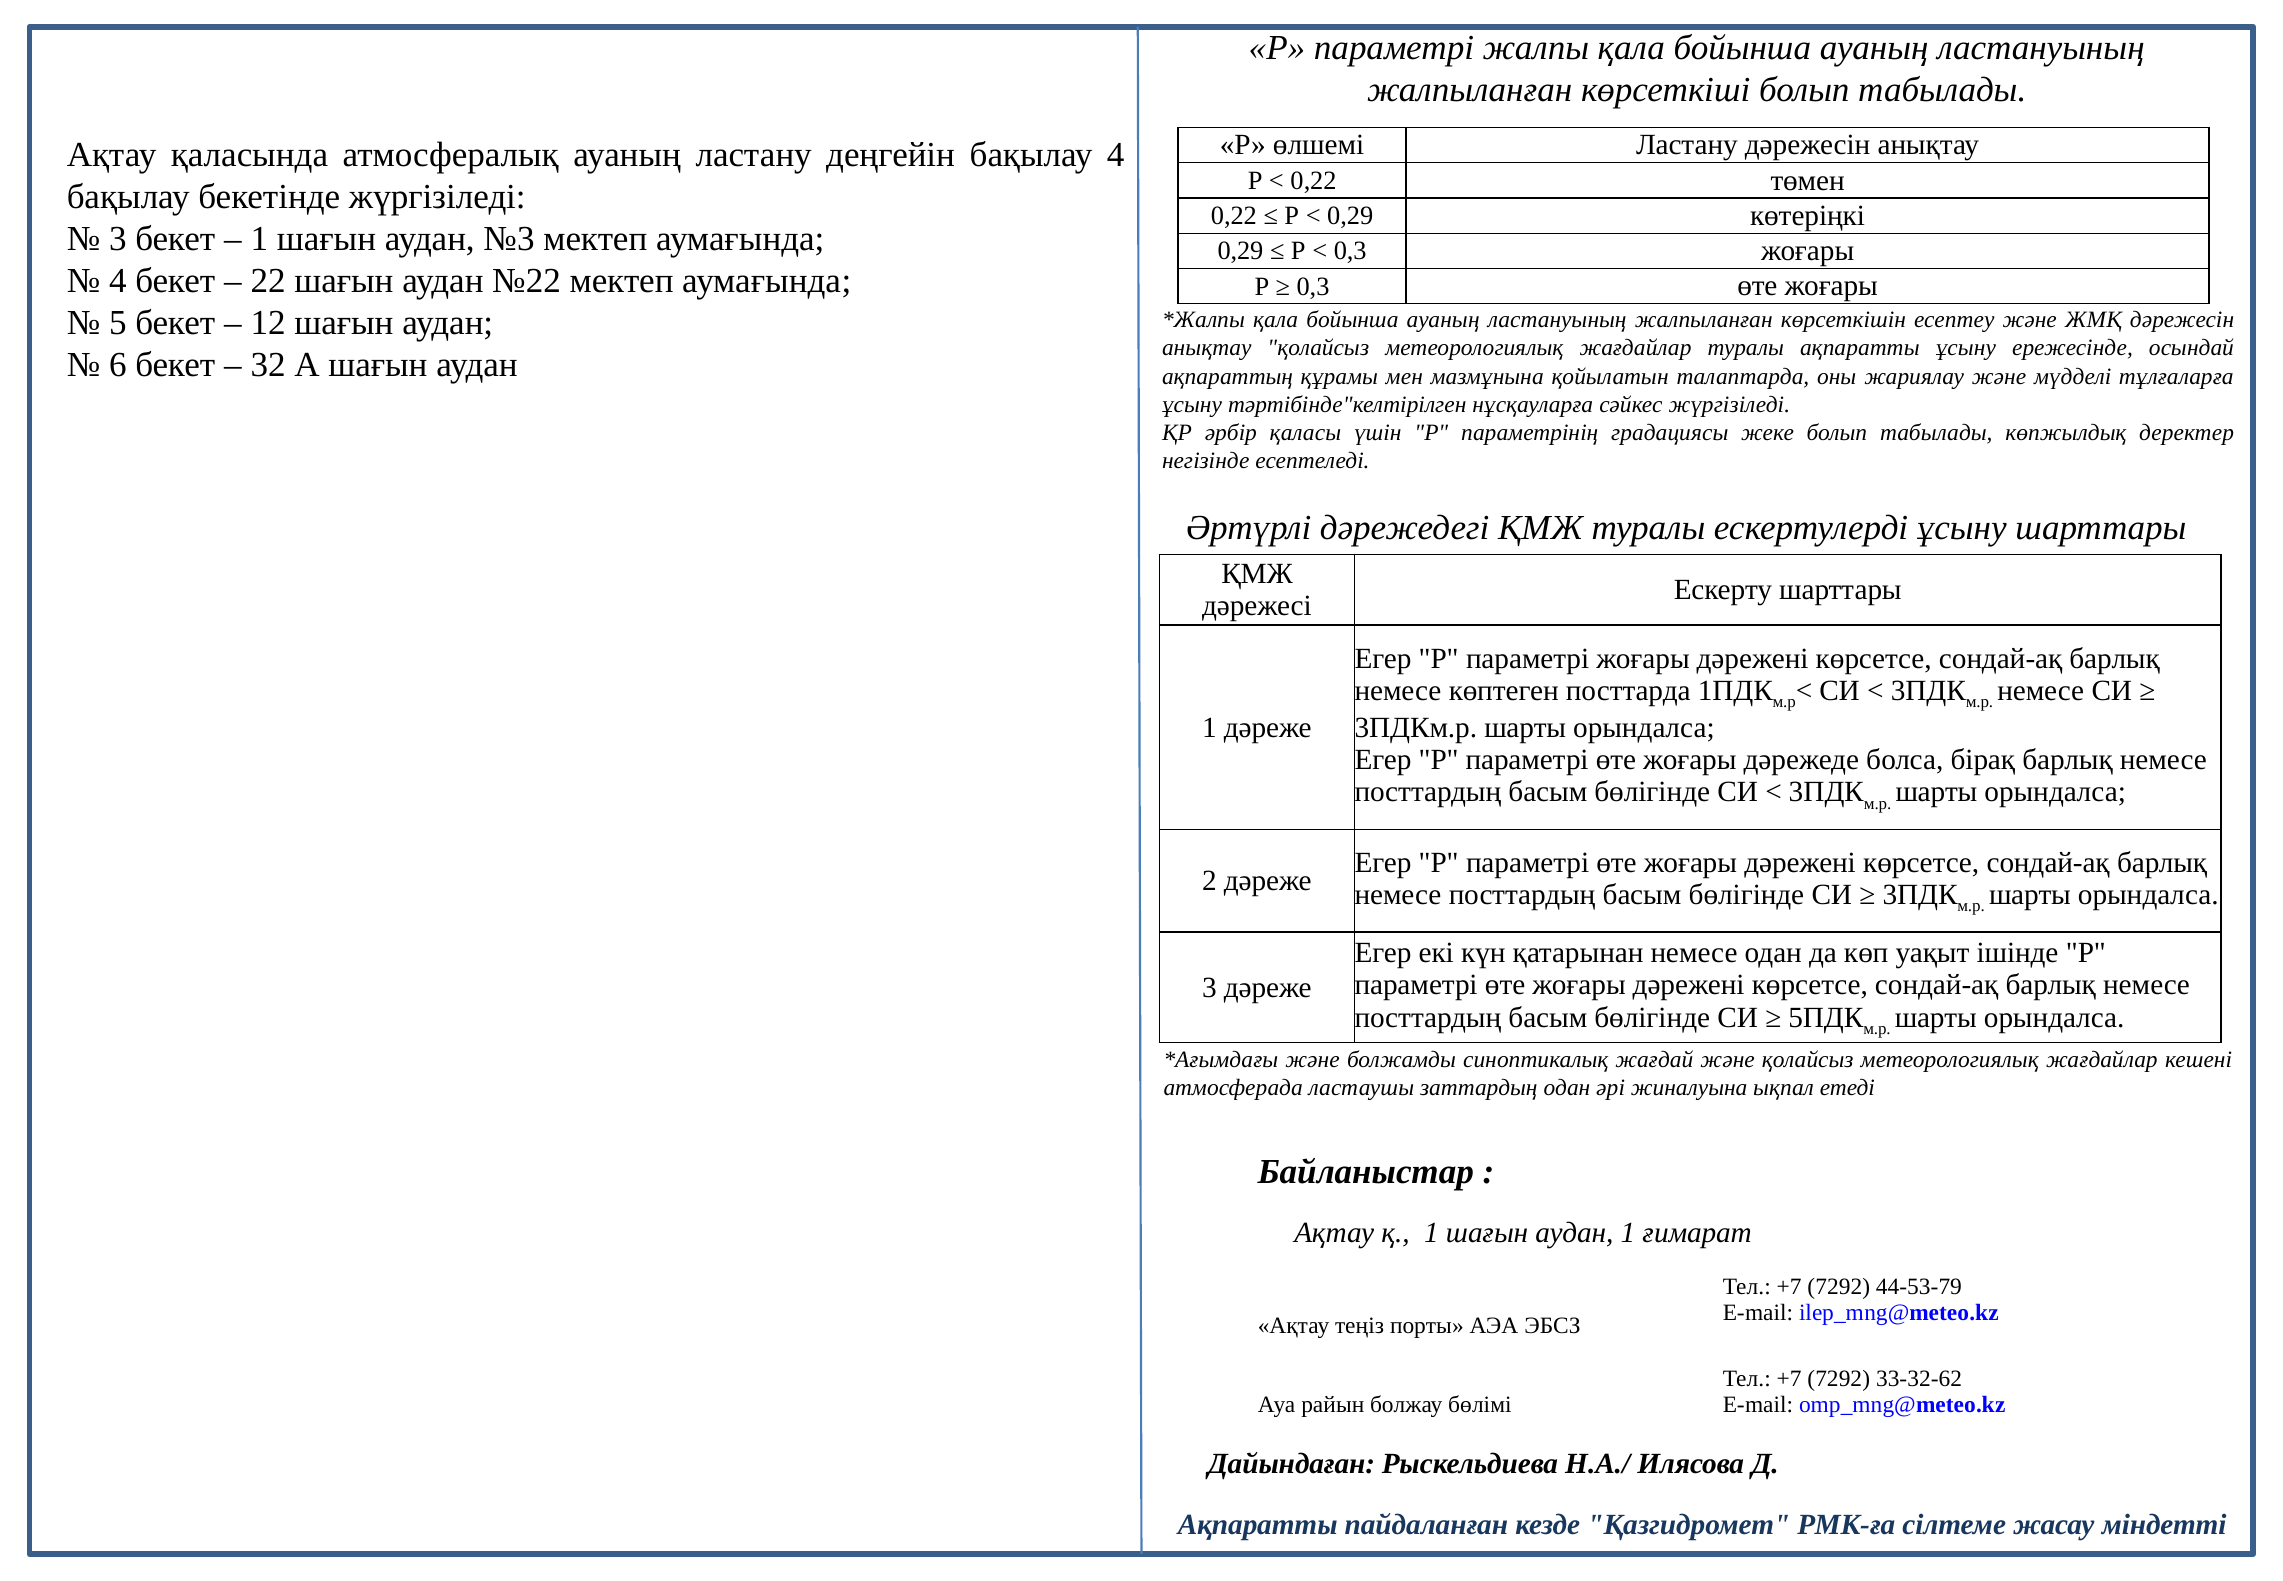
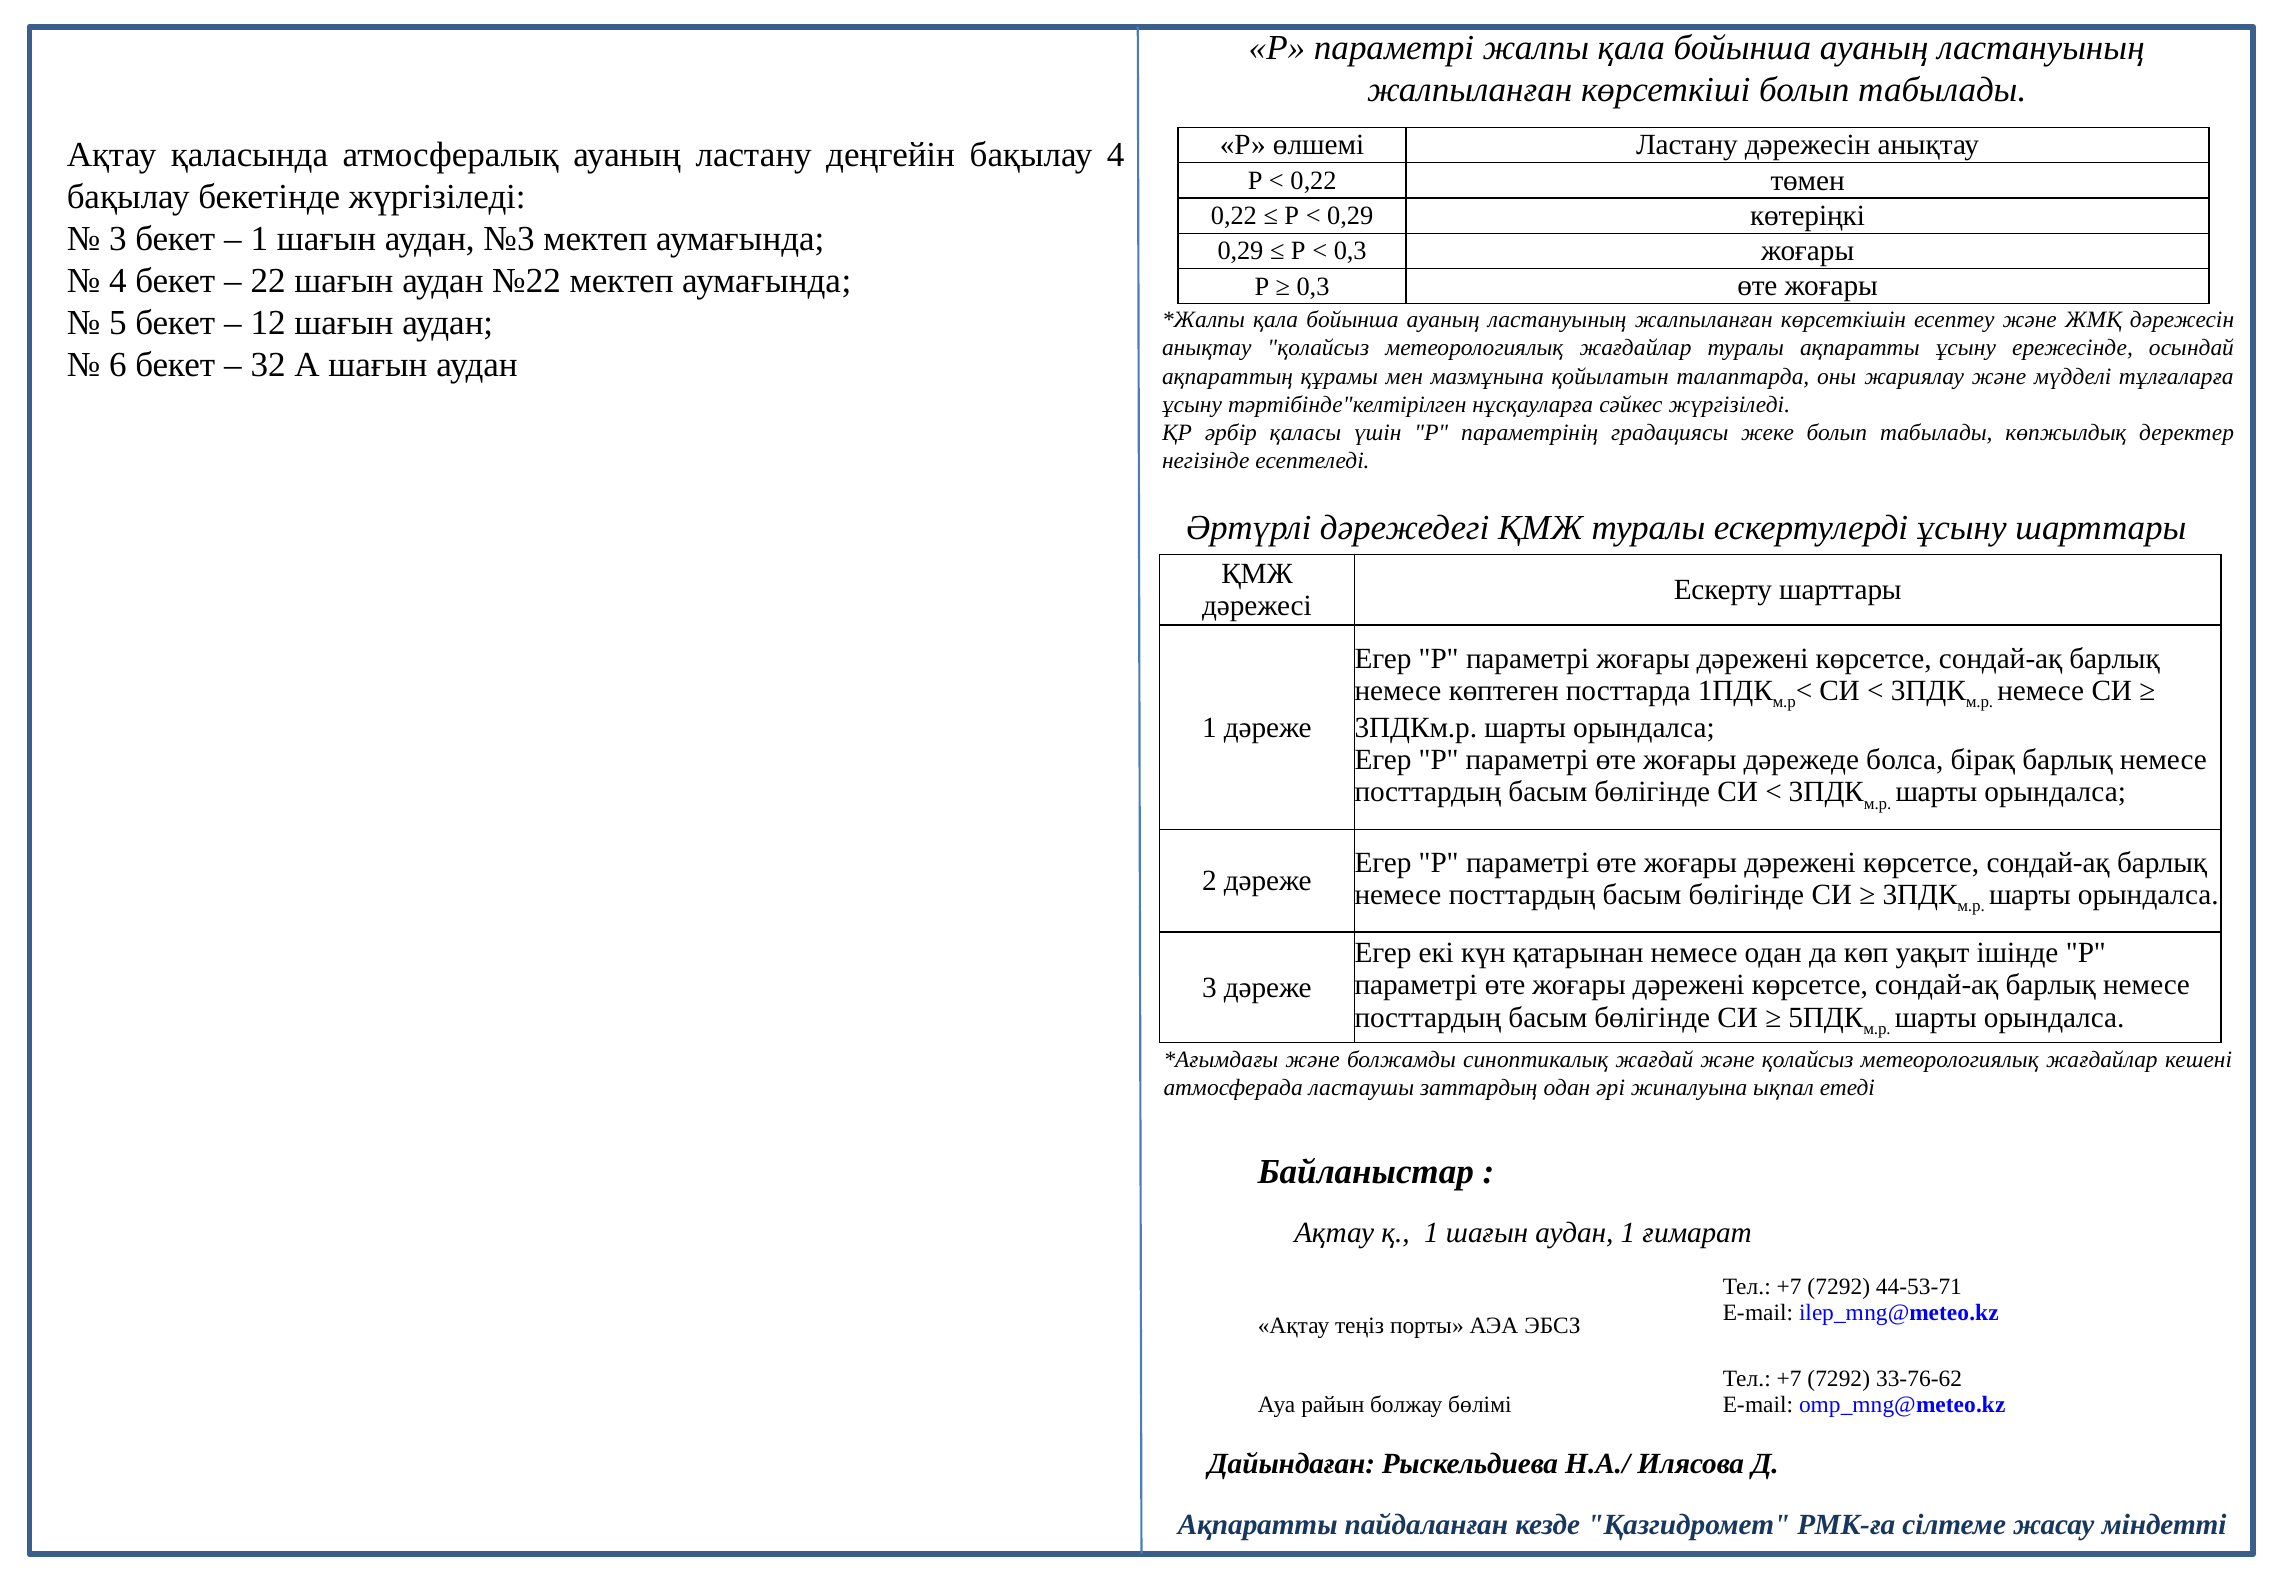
44-53-79: 44-53-79 -> 44-53-71 (1919, 1286)
33-32-62: 33-32-62 -> 33-76-62 (1919, 1379)
